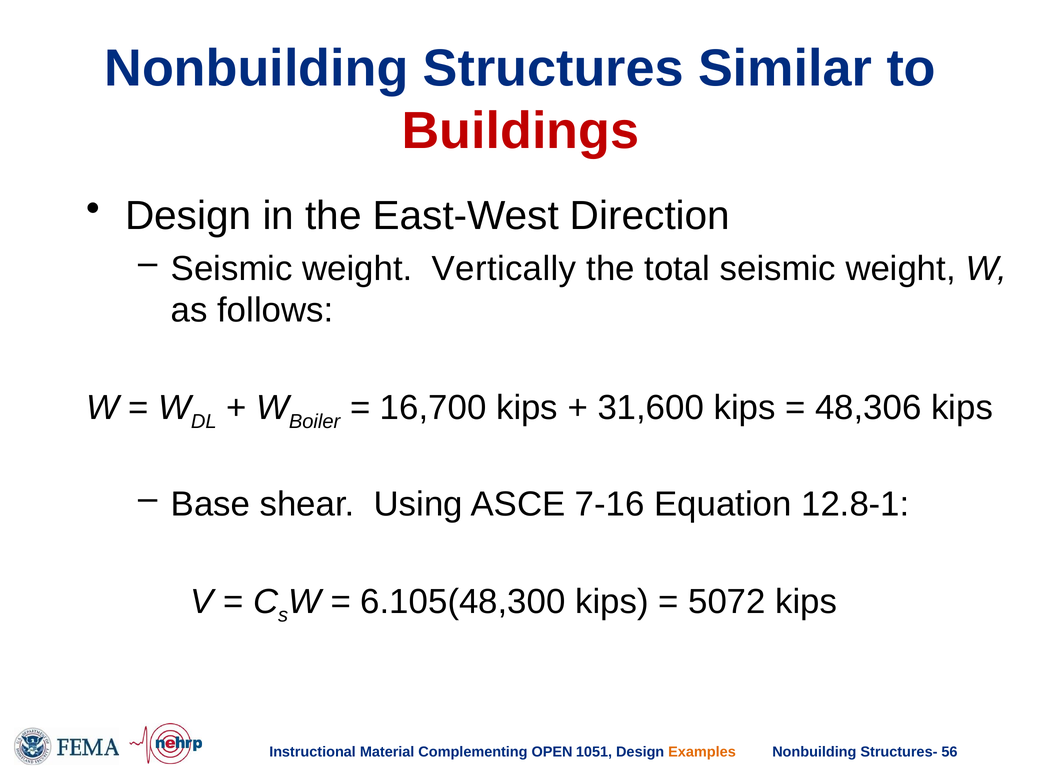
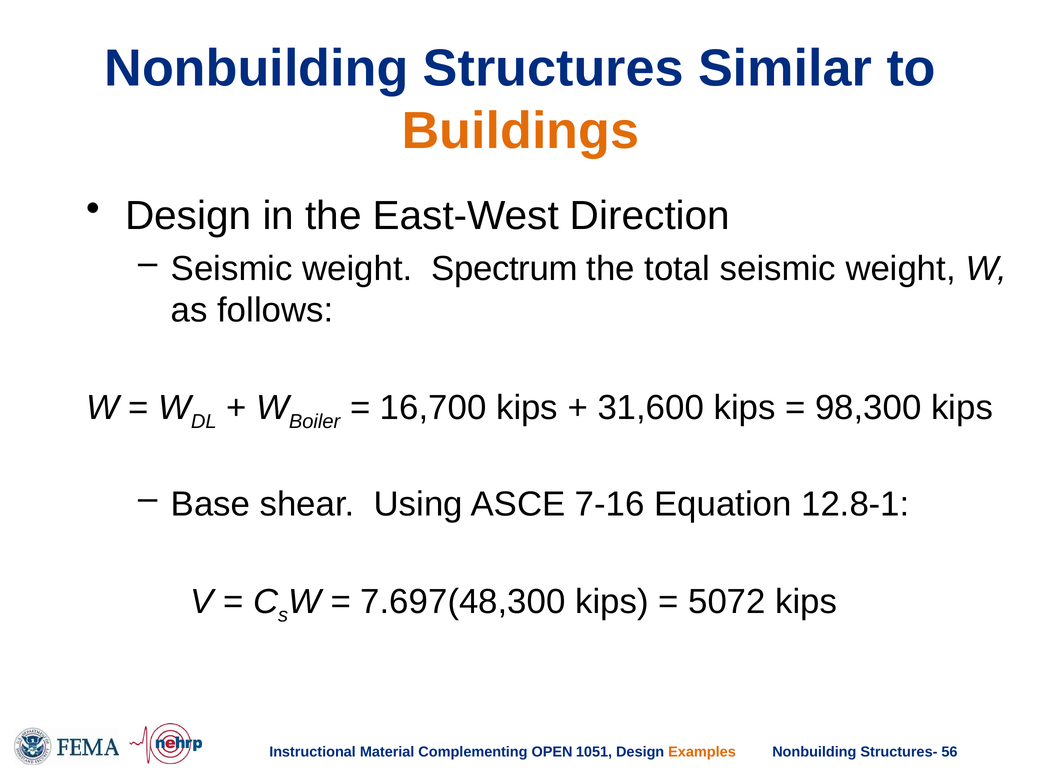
Buildings colour: red -> orange (520, 131)
Vertically: Vertically -> Spectrum (504, 269)
48,306: 48,306 -> 98,300 (868, 408)
6.105(48,300: 6.105(48,300 -> 7.697(48,300 (463, 602)
